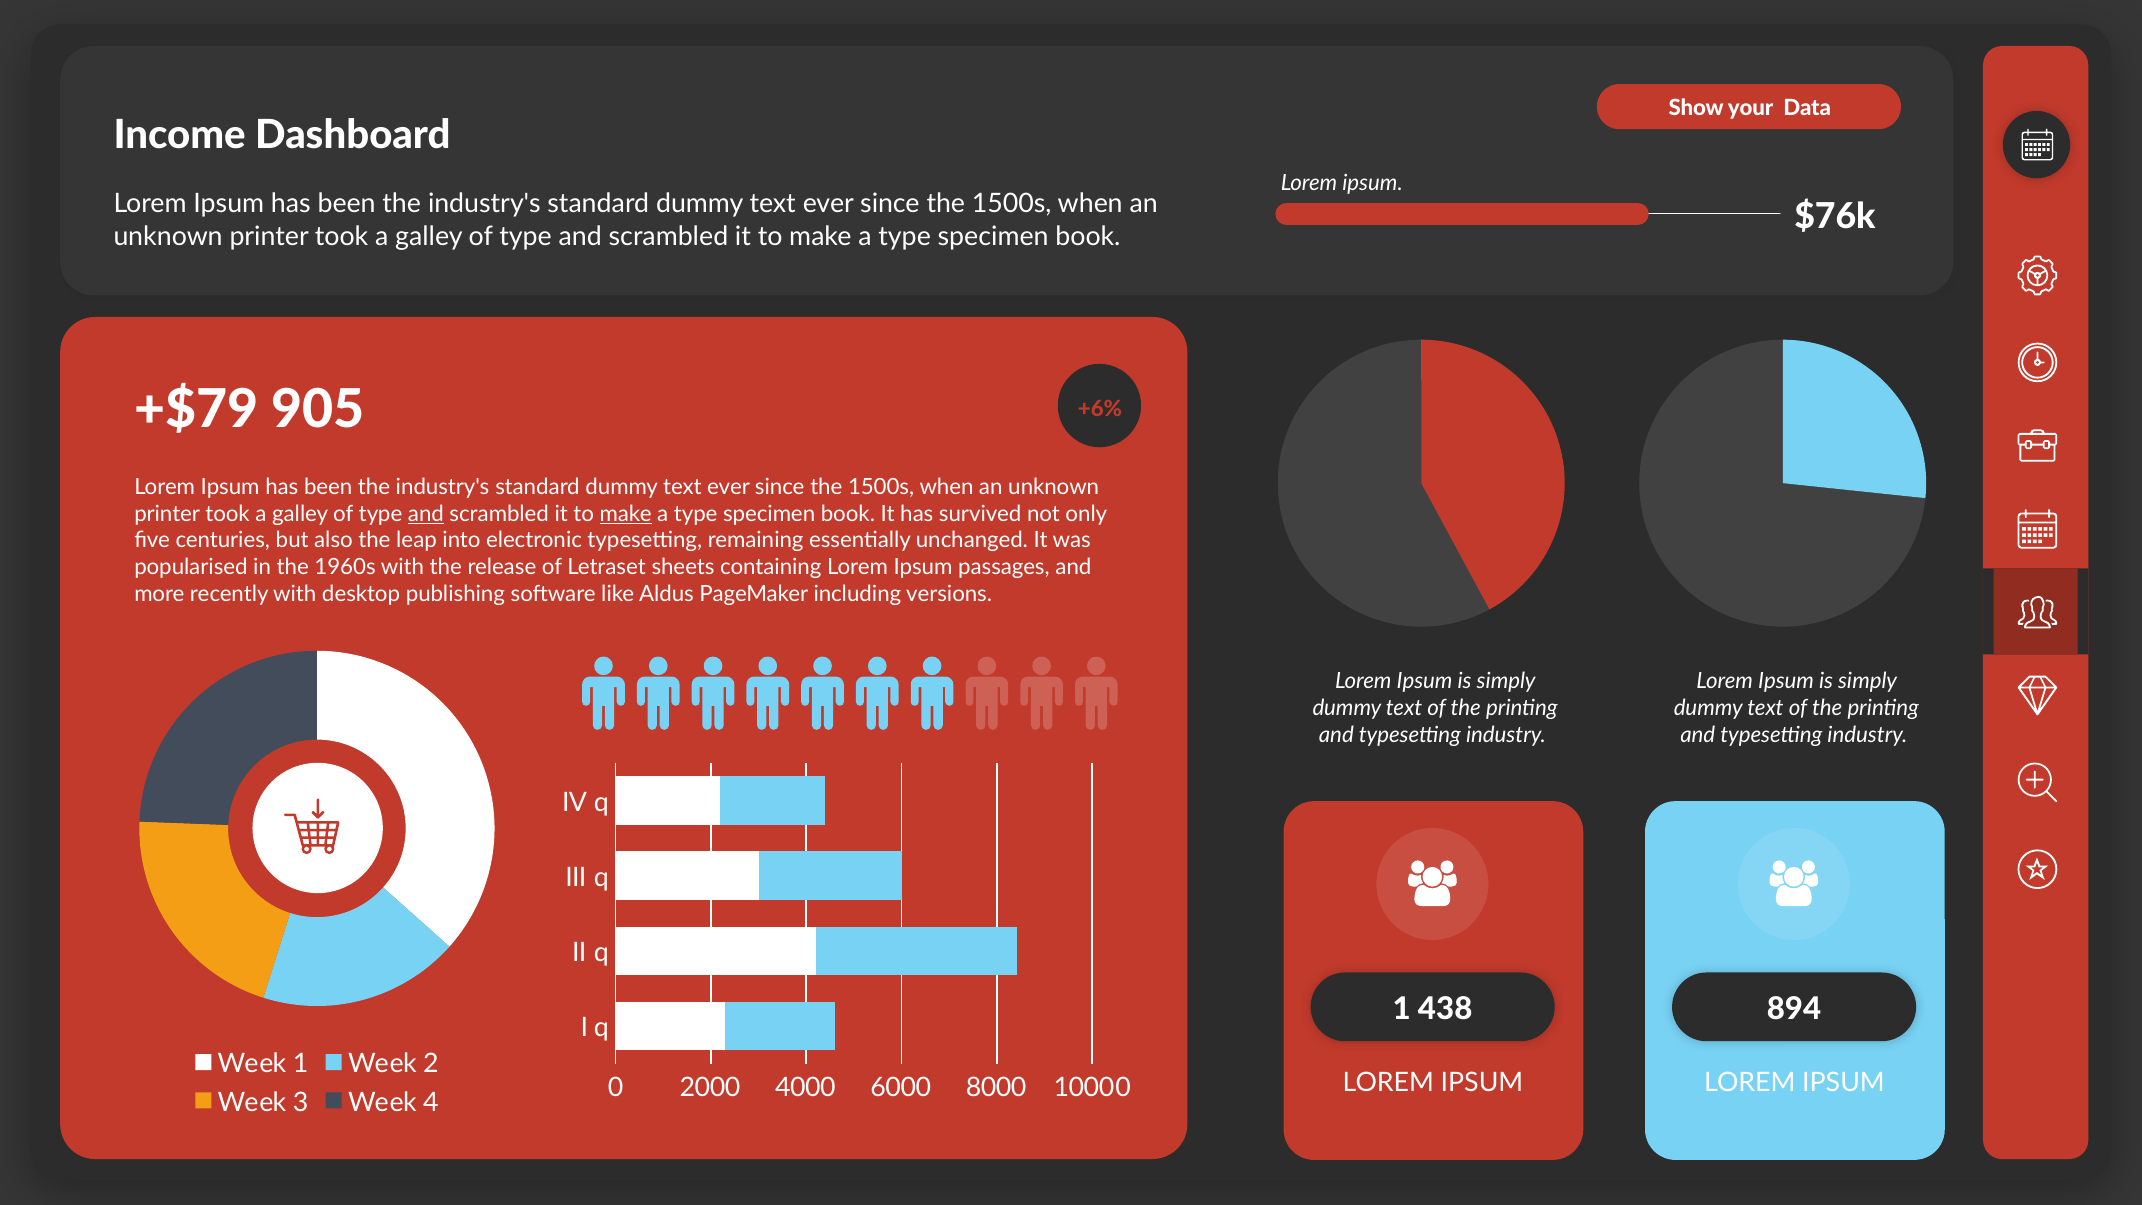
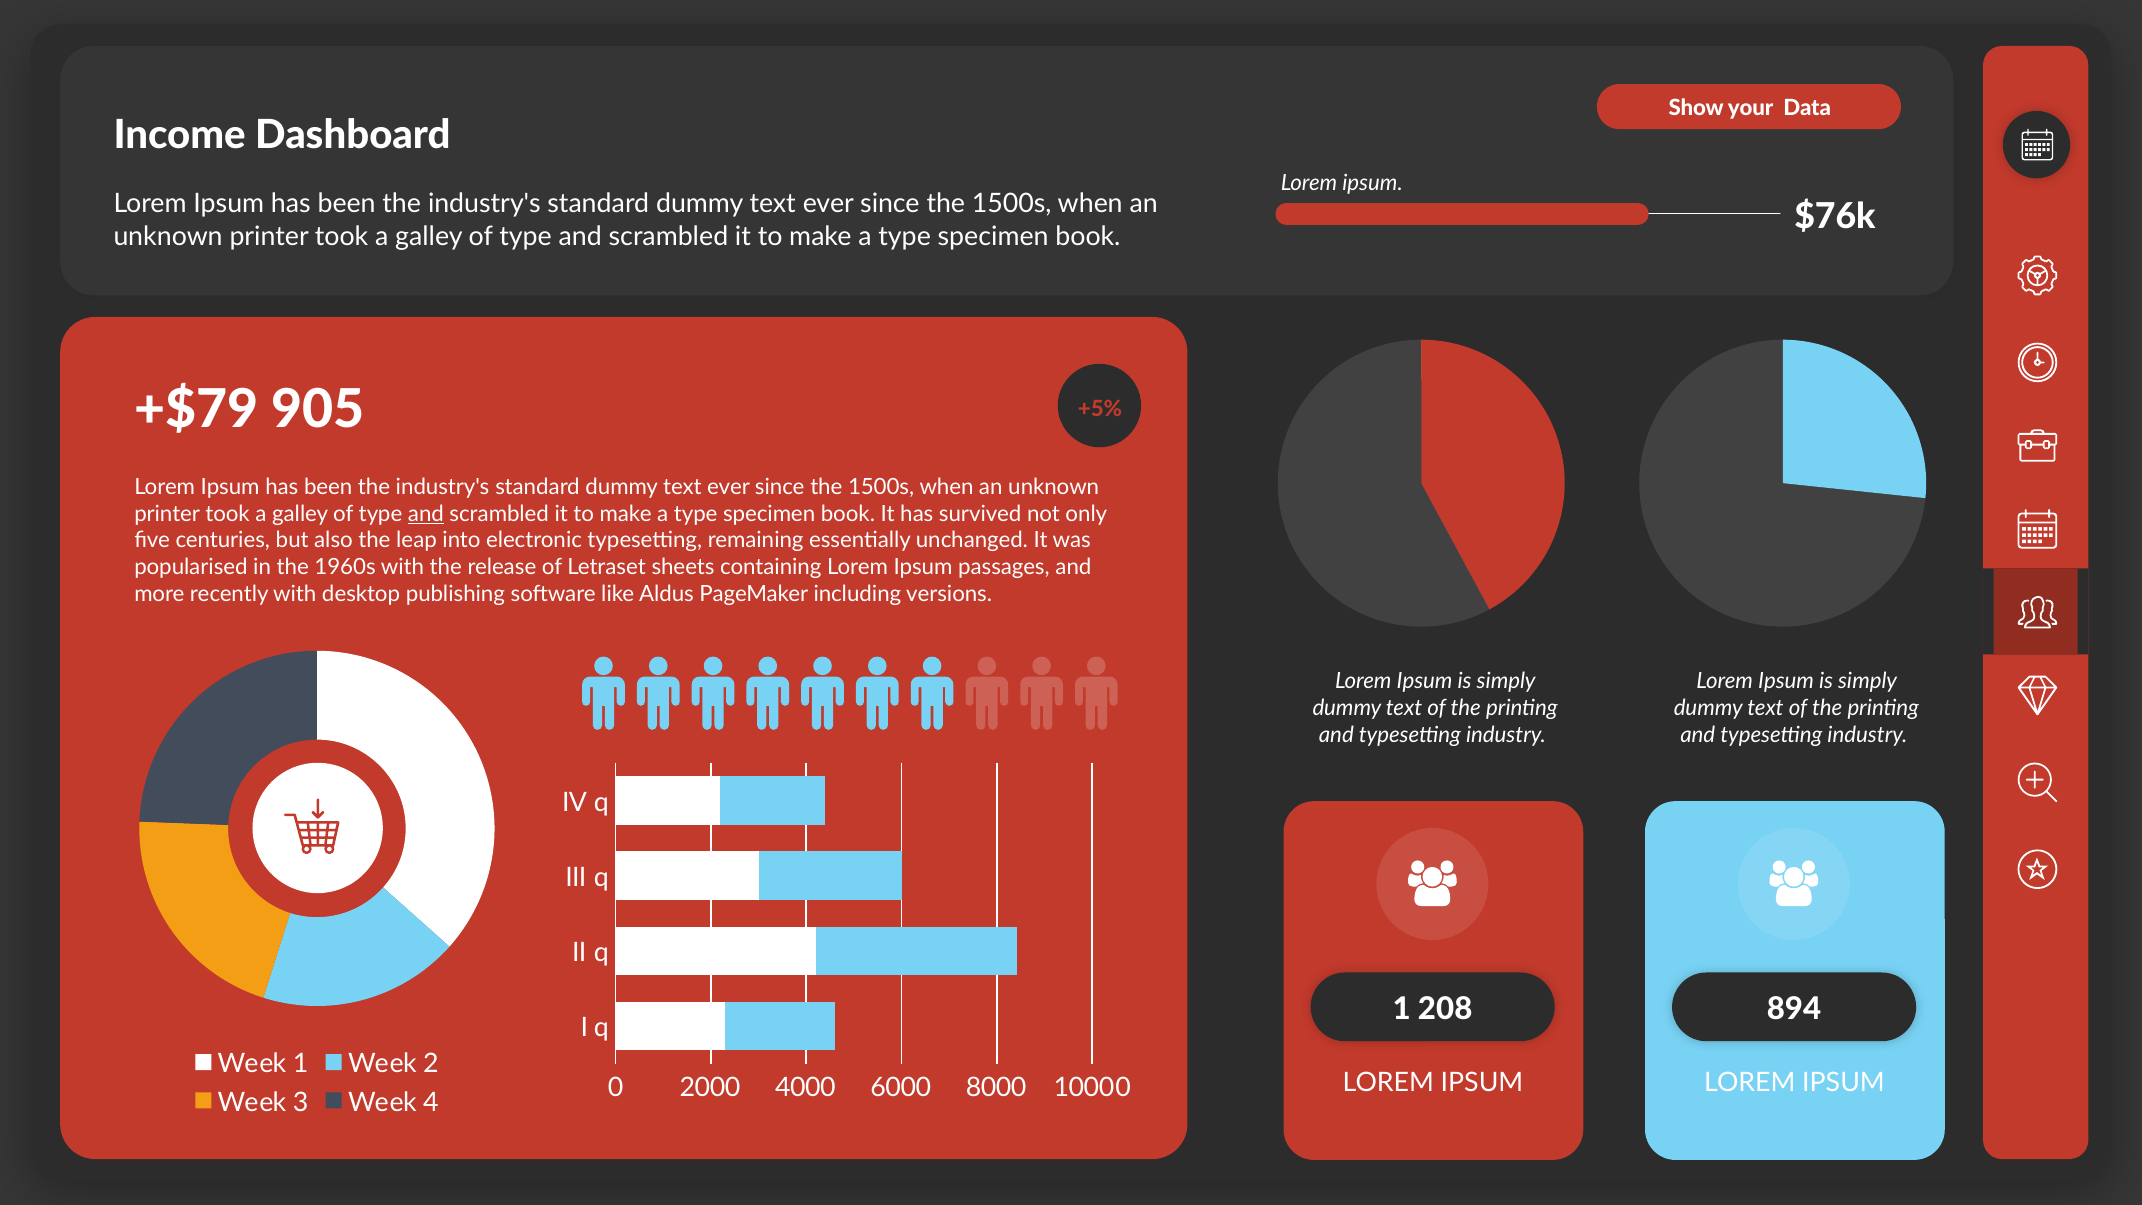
+6%: +6% -> +5% (1100, 410)
make underline: present -> none (626, 514)
438: 438 -> 208 (1445, 1009)
